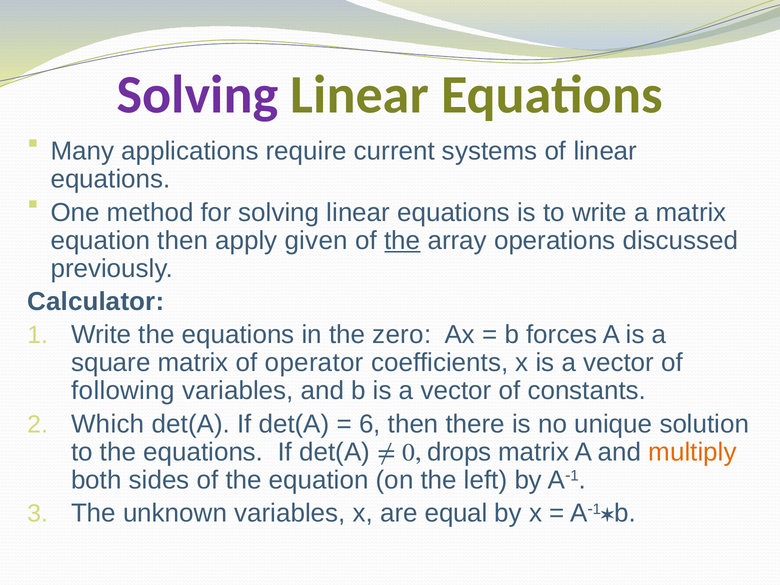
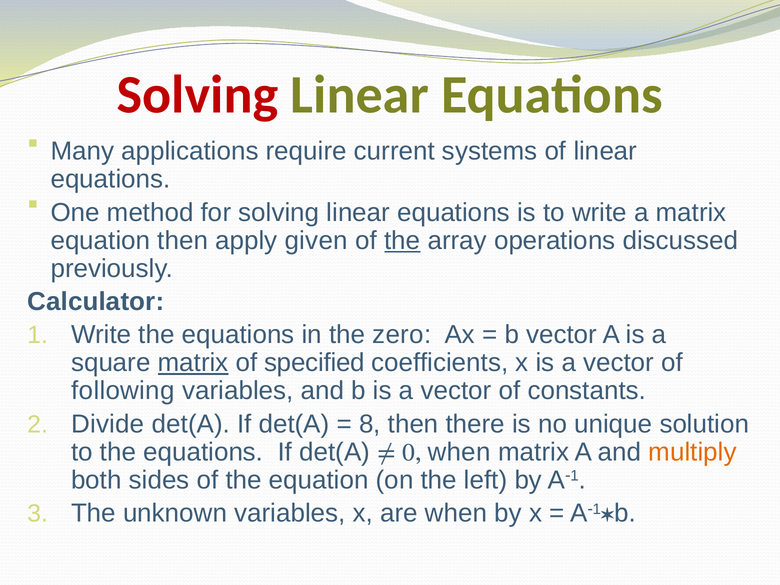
Solving colour: purple -> red (197, 95)
b forces: forces -> vector (562, 335)
matrix underline: none -> present (193, 363)
operator: operator -> specified (314, 363)
Which: Which -> Divide (108, 424)
6: 6 -> 8 (370, 424)
drops: drops -> when (459, 452)
are equal: equal -> when (456, 513)
